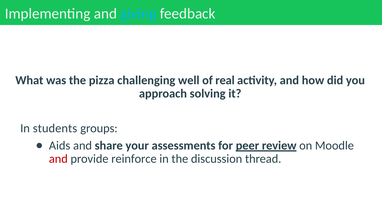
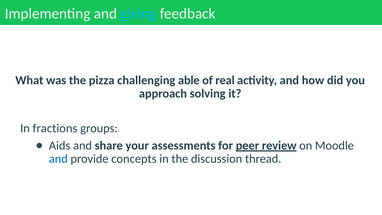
well: well -> able (189, 80)
students: students -> fractions (55, 128)
and colour: red -> blue (58, 159)
reinforce: reinforce -> concepts (134, 159)
